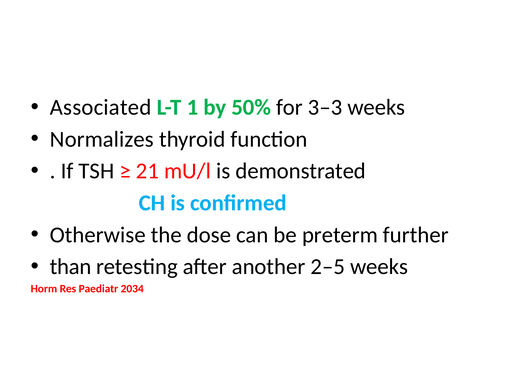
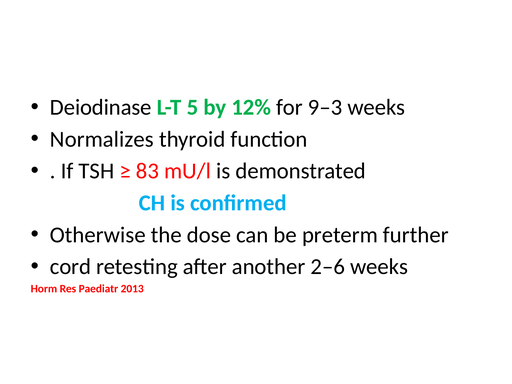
Associated: Associated -> Deiodinase (101, 107)
1: 1 -> 5 (192, 107)
50%: 50% -> 12% (251, 107)
3–3: 3–3 -> 9–3 (325, 107)
21: 21 -> 83 (147, 171)
than: than -> cord (71, 267)
2–5: 2–5 -> 2–6 (328, 267)
2034: 2034 -> 2013 (132, 289)
